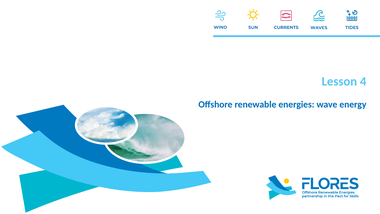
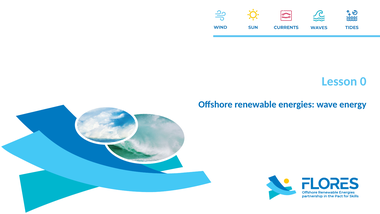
4: 4 -> 0 (363, 81)
